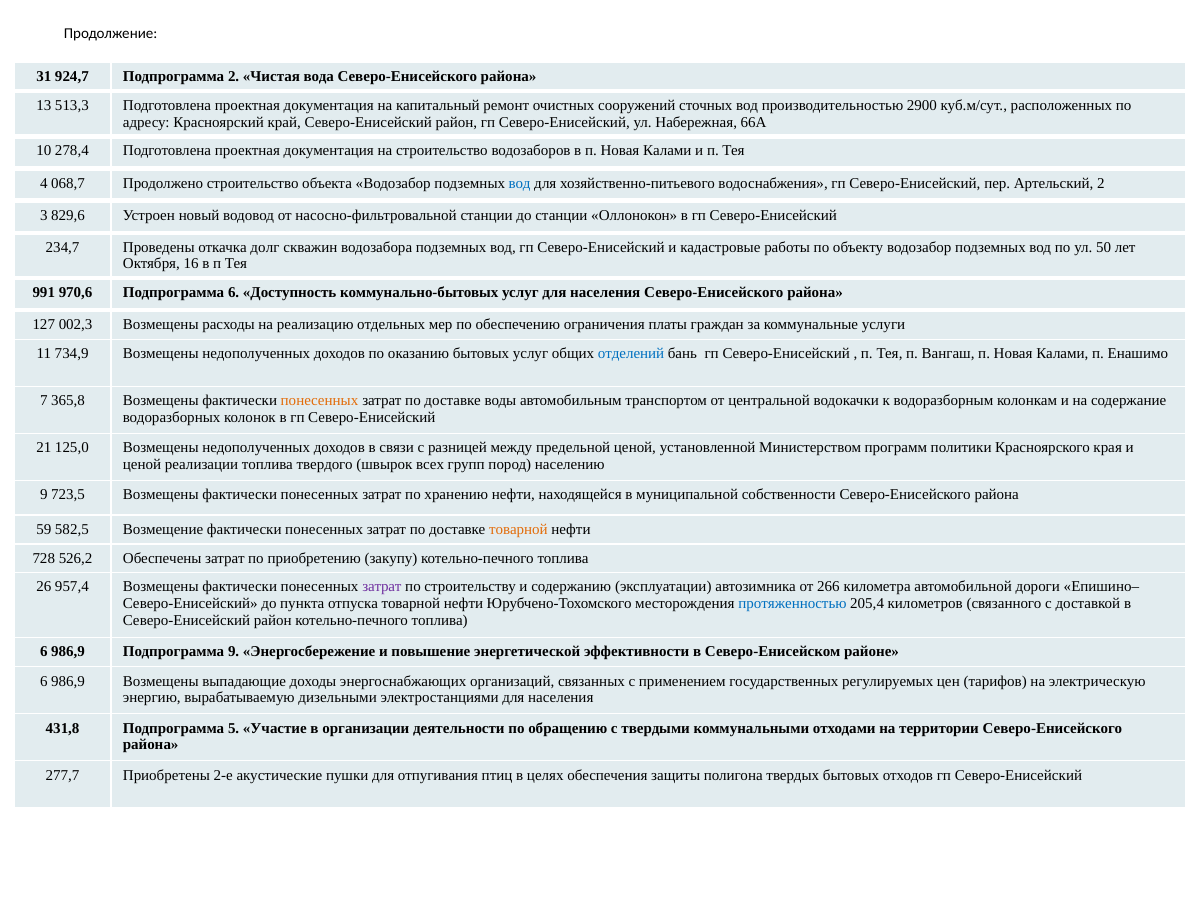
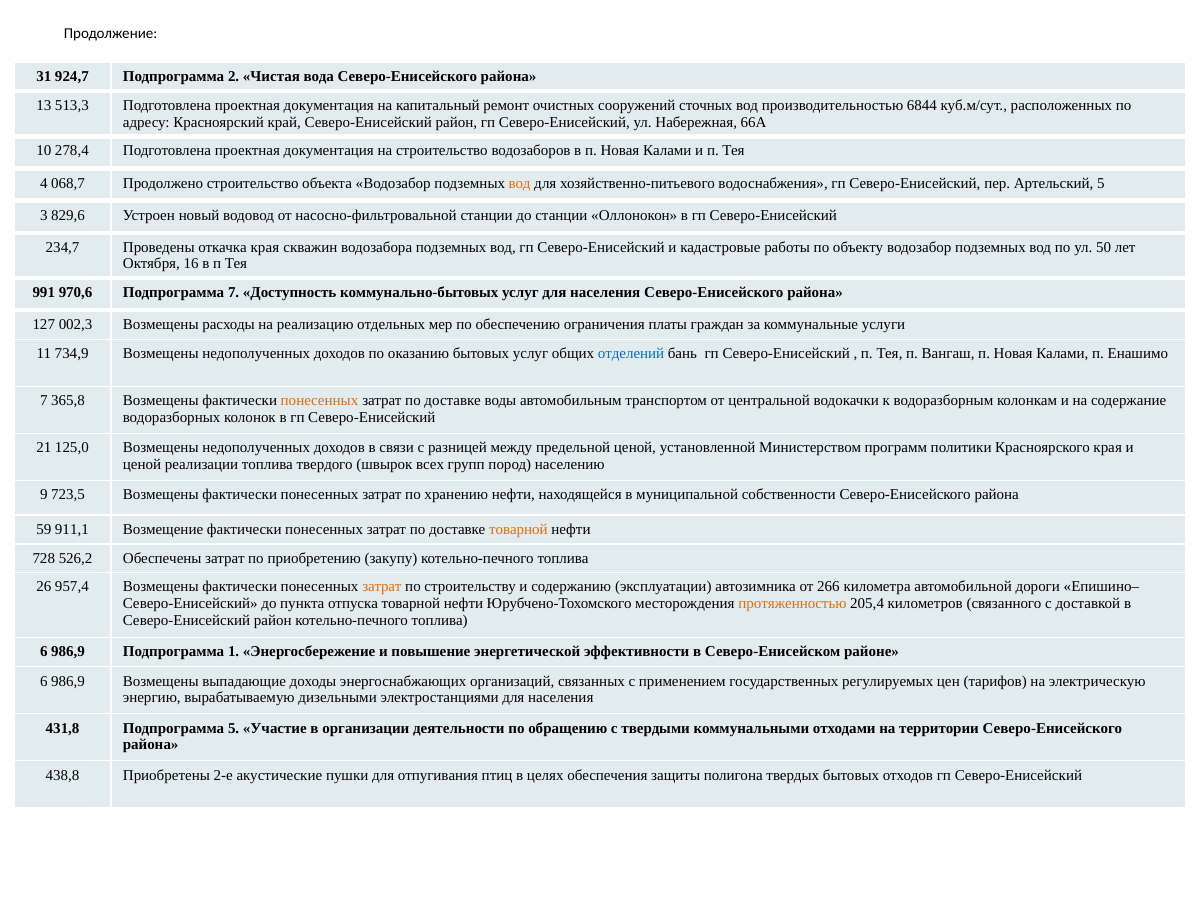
2900: 2900 -> 6844 (922, 106)
вод colour: blue -> orange (520, 183)
Артельский 2: 2 -> 5 (1101, 183)
откачка долг: долг -> края (265, 247)
Подпрограмма 6: 6 -> 7 (234, 293)
582,5: 582,5 -> 911,1 (72, 530)
затрат colour: purple -> orange (382, 587)
протяженностью colour: blue -> orange (792, 604)
Подпрограмма 9: 9 -> 1 (234, 652)
277,7: 277,7 -> 438,8 (63, 775)
